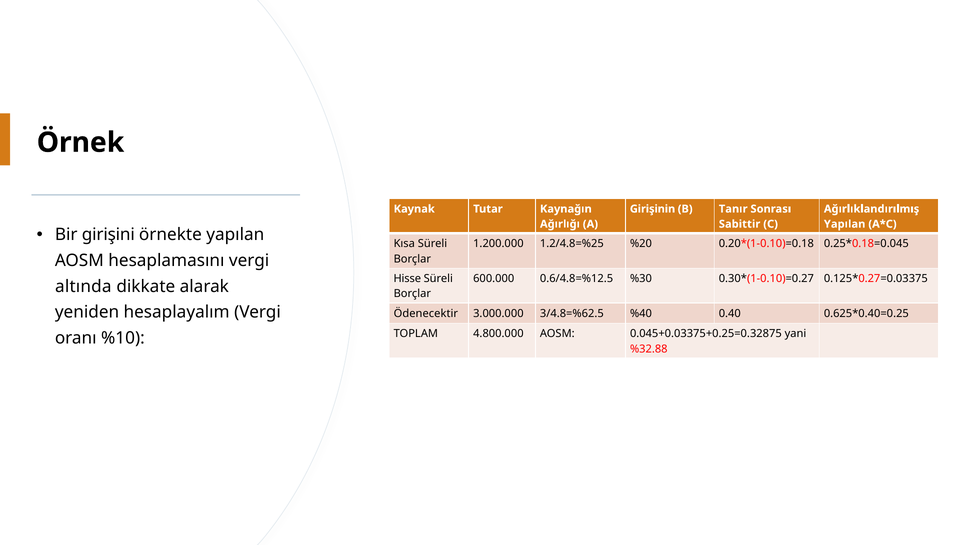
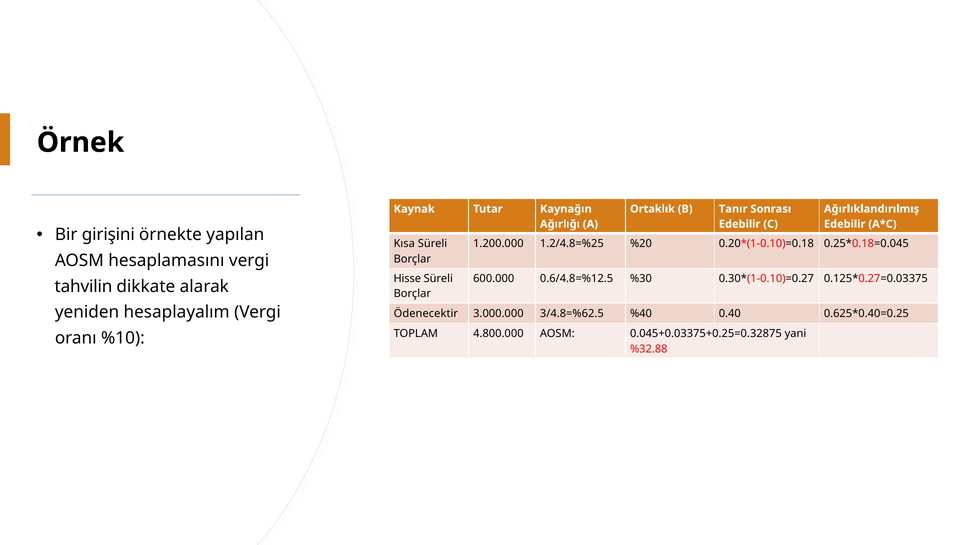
Girişinin: Girişinin -> Ortaklık (652, 209)
Sabittir: Sabittir -> Edebilir (740, 224)
Yapılan: Yapılan -> Edebilir (845, 224)
altında: altında -> tahvilin (84, 286)
